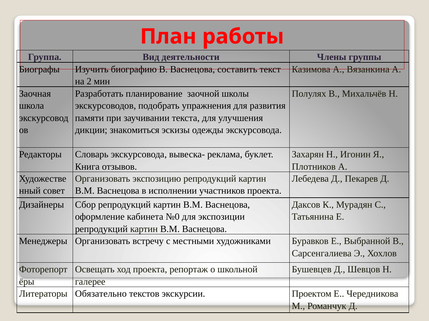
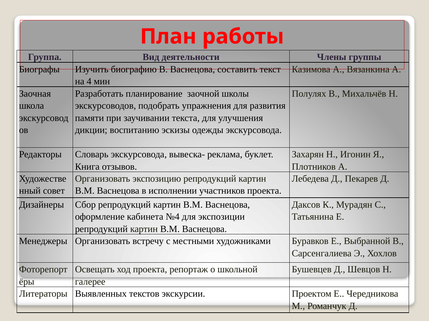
2: 2 -> 4 (89, 82)
знакомиться: знакомиться -> воспитанию (135, 130)
№0: №0 -> №4 (173, 217)
Обязательно: Обязательно -> Выявленных (101, 294)
